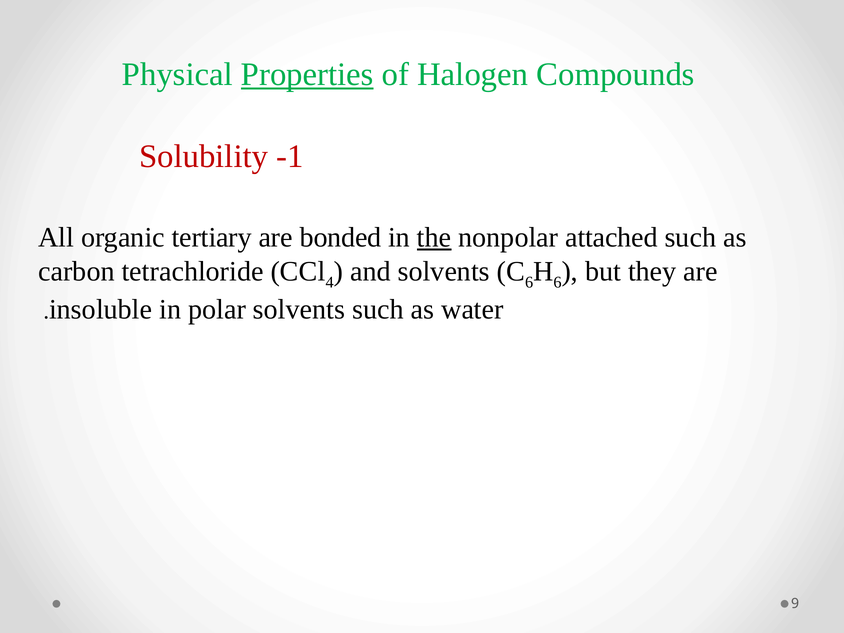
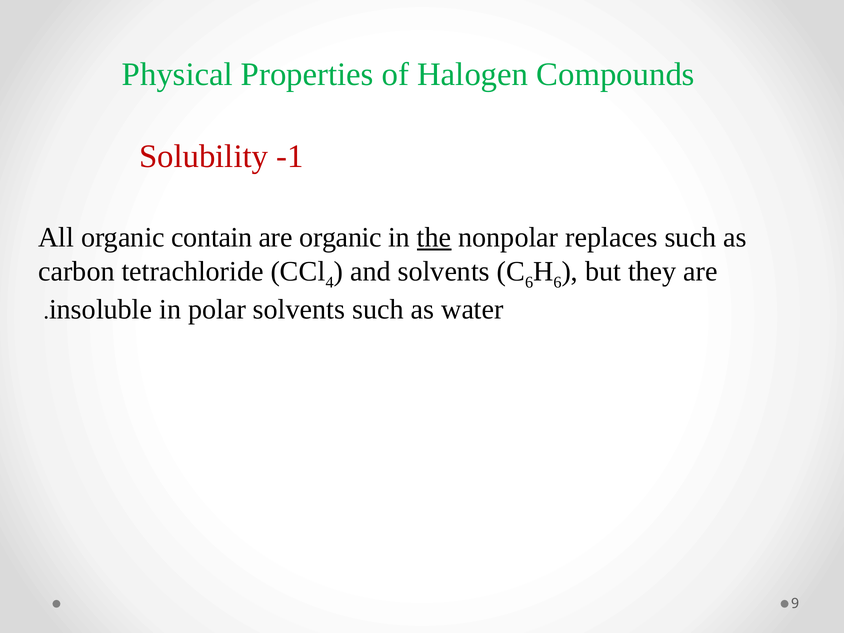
Properties underline: present -> none (307, 74)
tertiary: tertiary -> contain (212, 237)
are bonded: bonded -> organic (341, 237)
attached: attached -> replaces (611, 237)
